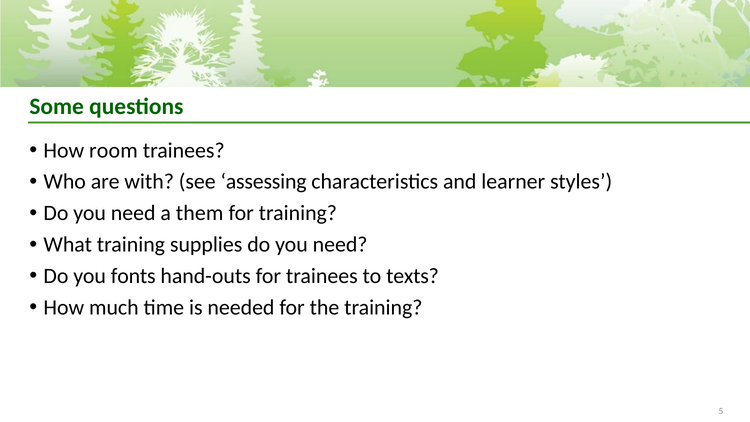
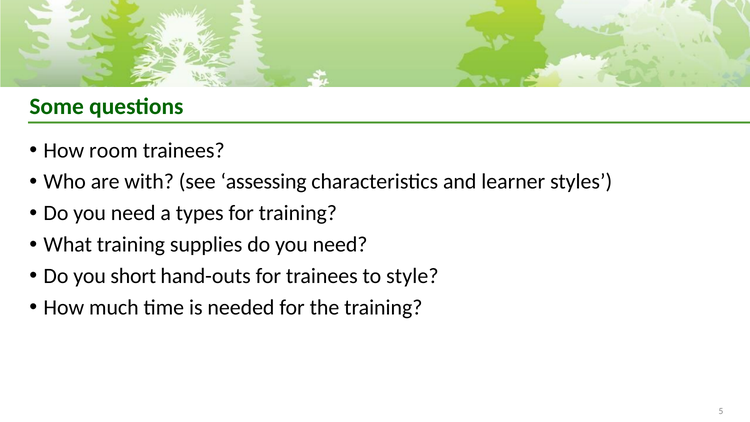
them: them -> types (200, 213)
fonts: fonts -> short (133, 276)
texts: texts -> style (412, 276)
